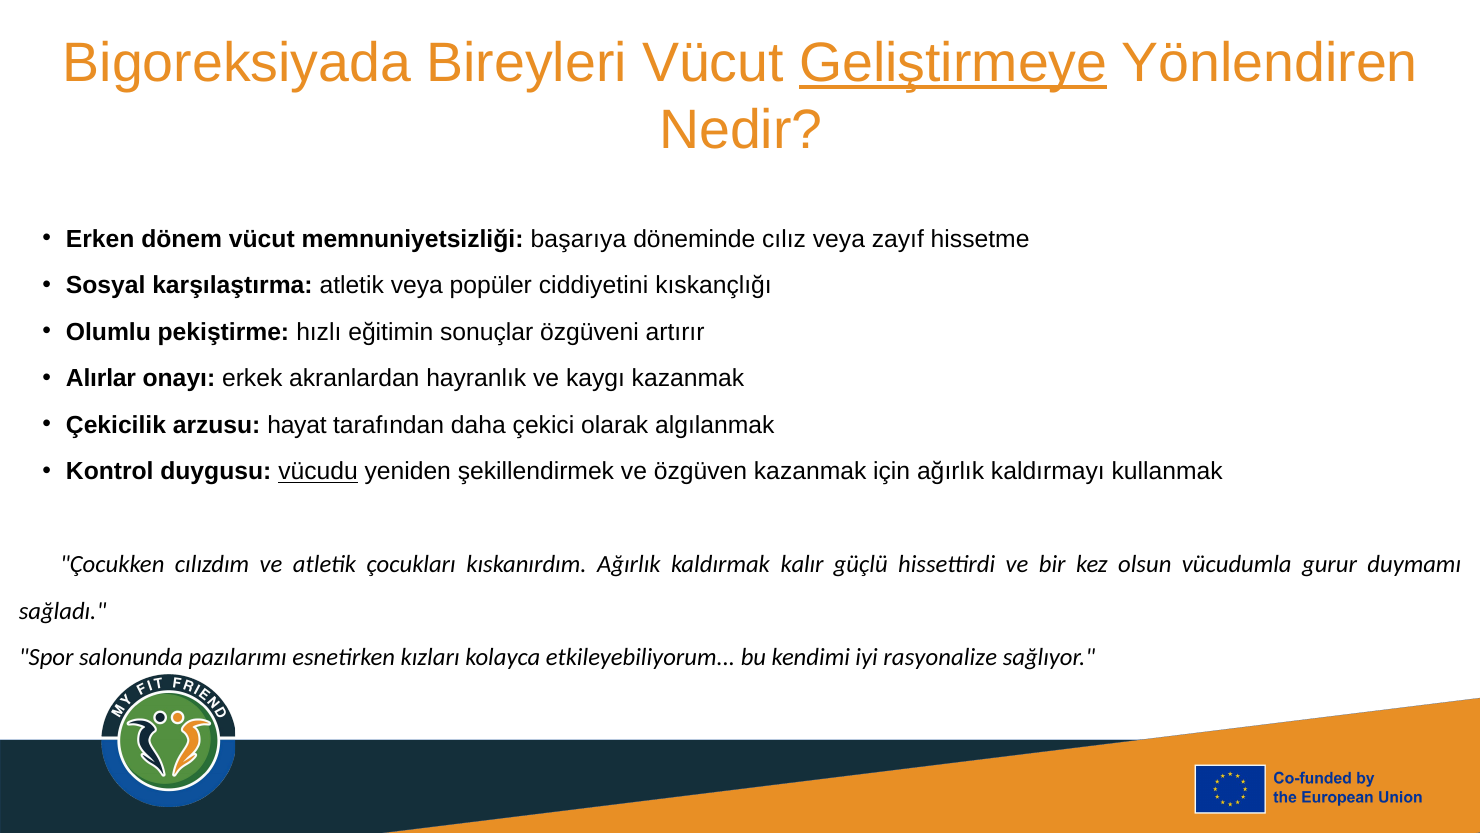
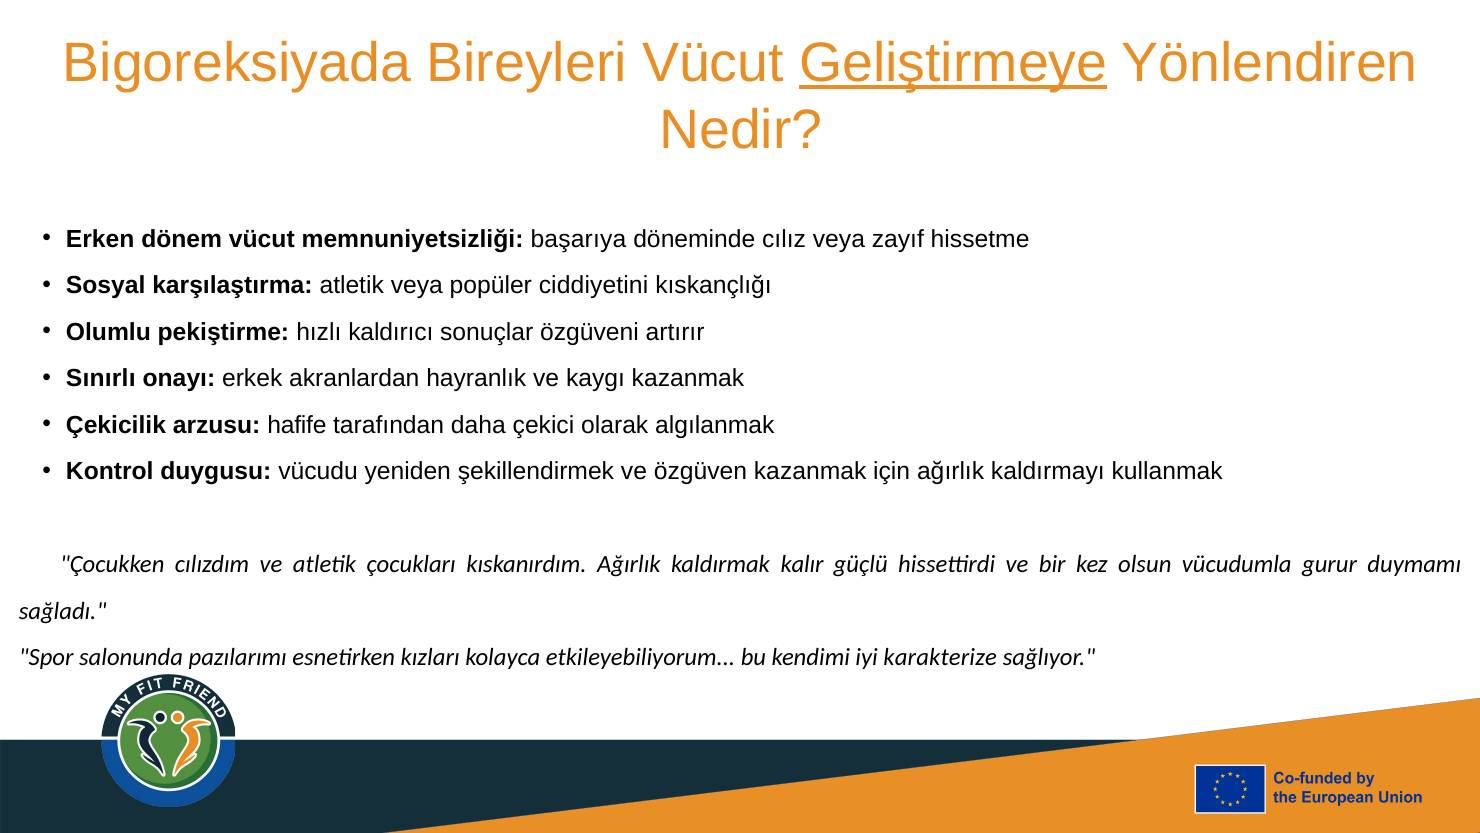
eğitimin: eğitimin -> kaldırıcı (391, 332)
Alırlar: Alırlar -> Sınırlı (101, 378)
hayat: hayat -> hafife (297, 425)
vücudu underline: present -> none (318, 471)
rasyonalize: rasyonalize -> karakterize (940, 657)
